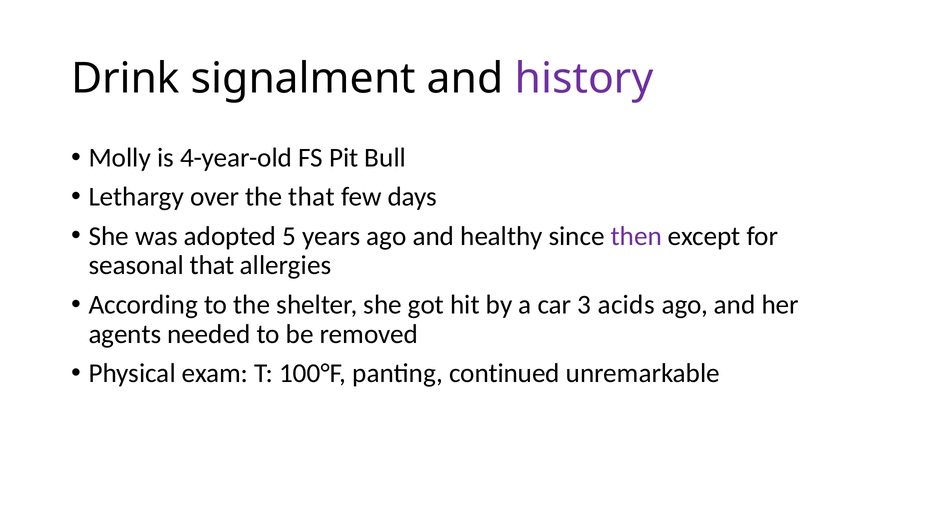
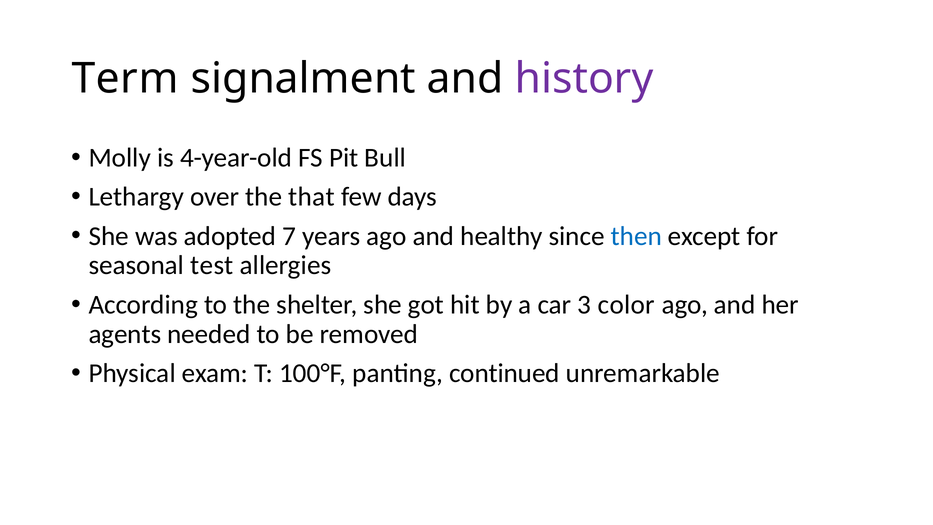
Drink: Drink -> Term (125, 78)
5: 5 -> 7 (289, 236)
then colour: purple -> blue (636, 236)
seasonal that: that -> test (212, 265)
acids: acids -> color (626, 304)
